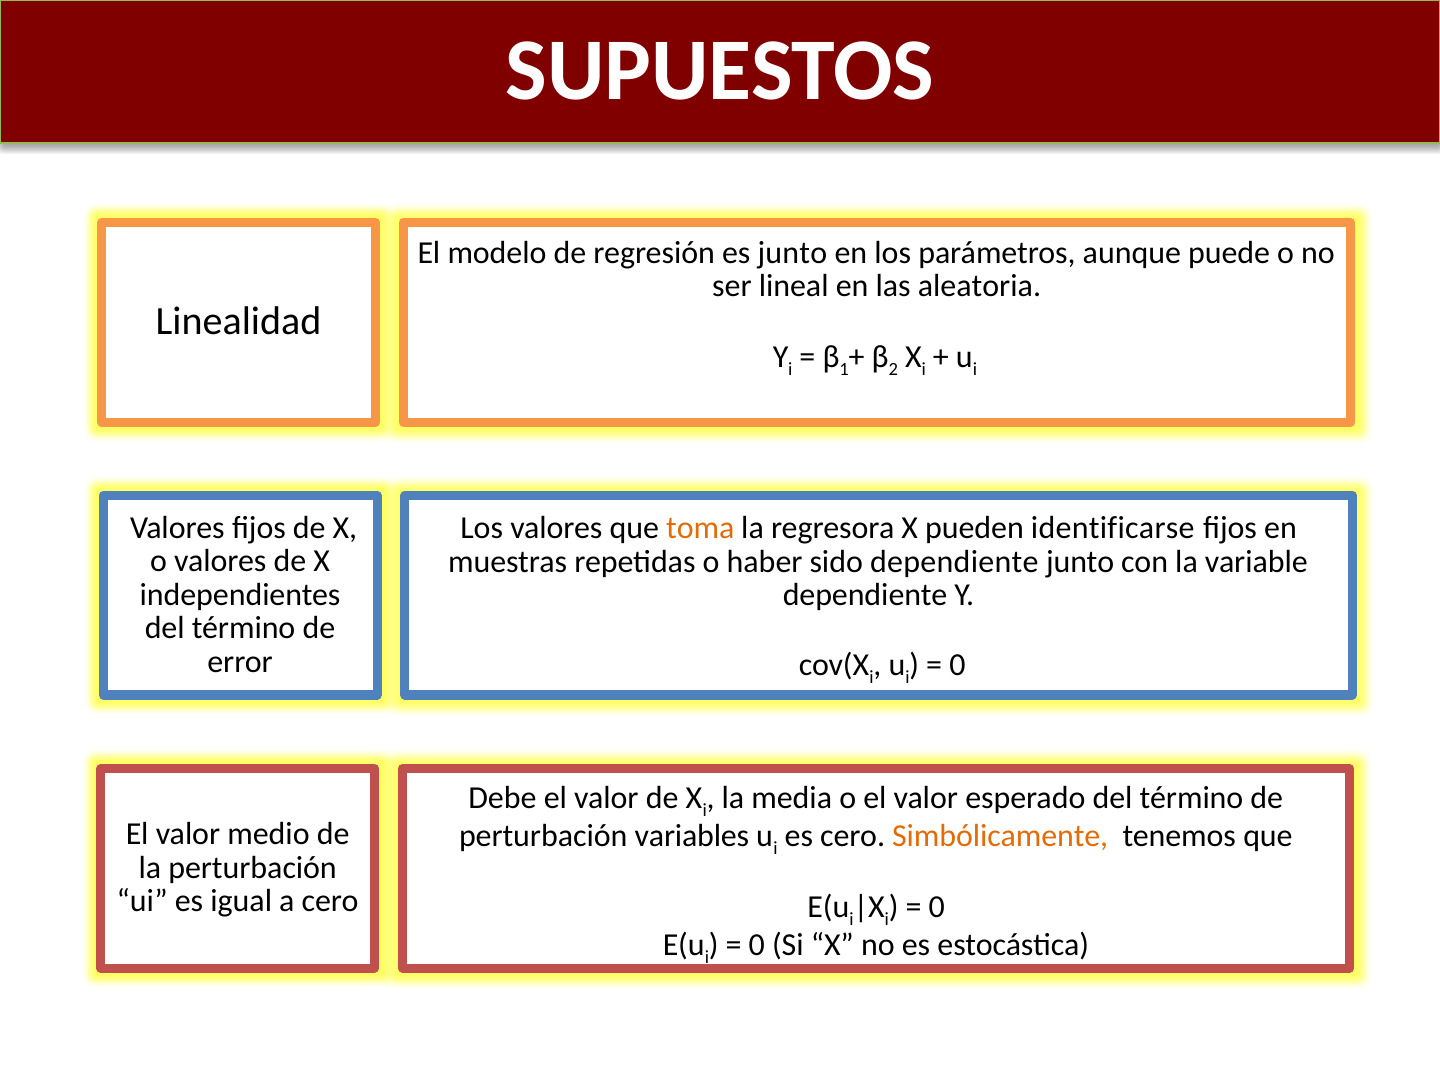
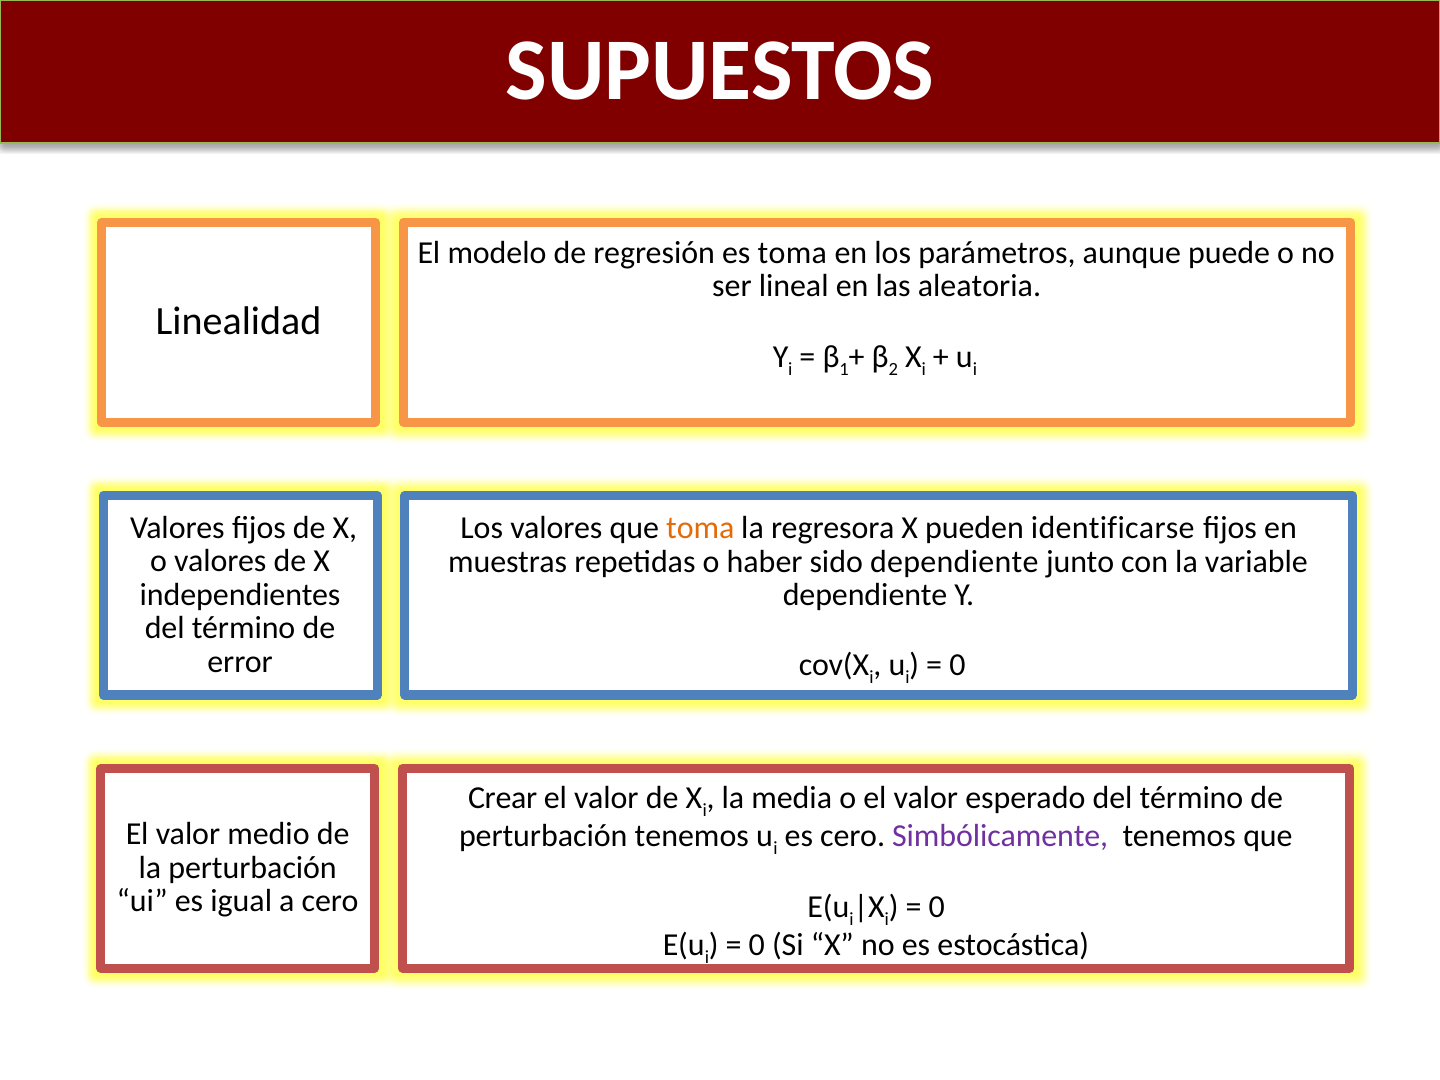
es junto: junto -> toma (792, 253)
Debe: Debe -> Crear (503, 798)
perturbación variables: variables -> tenemos (692, 836)
Simbólicamente colour: orange -> purple (1000, 836)
